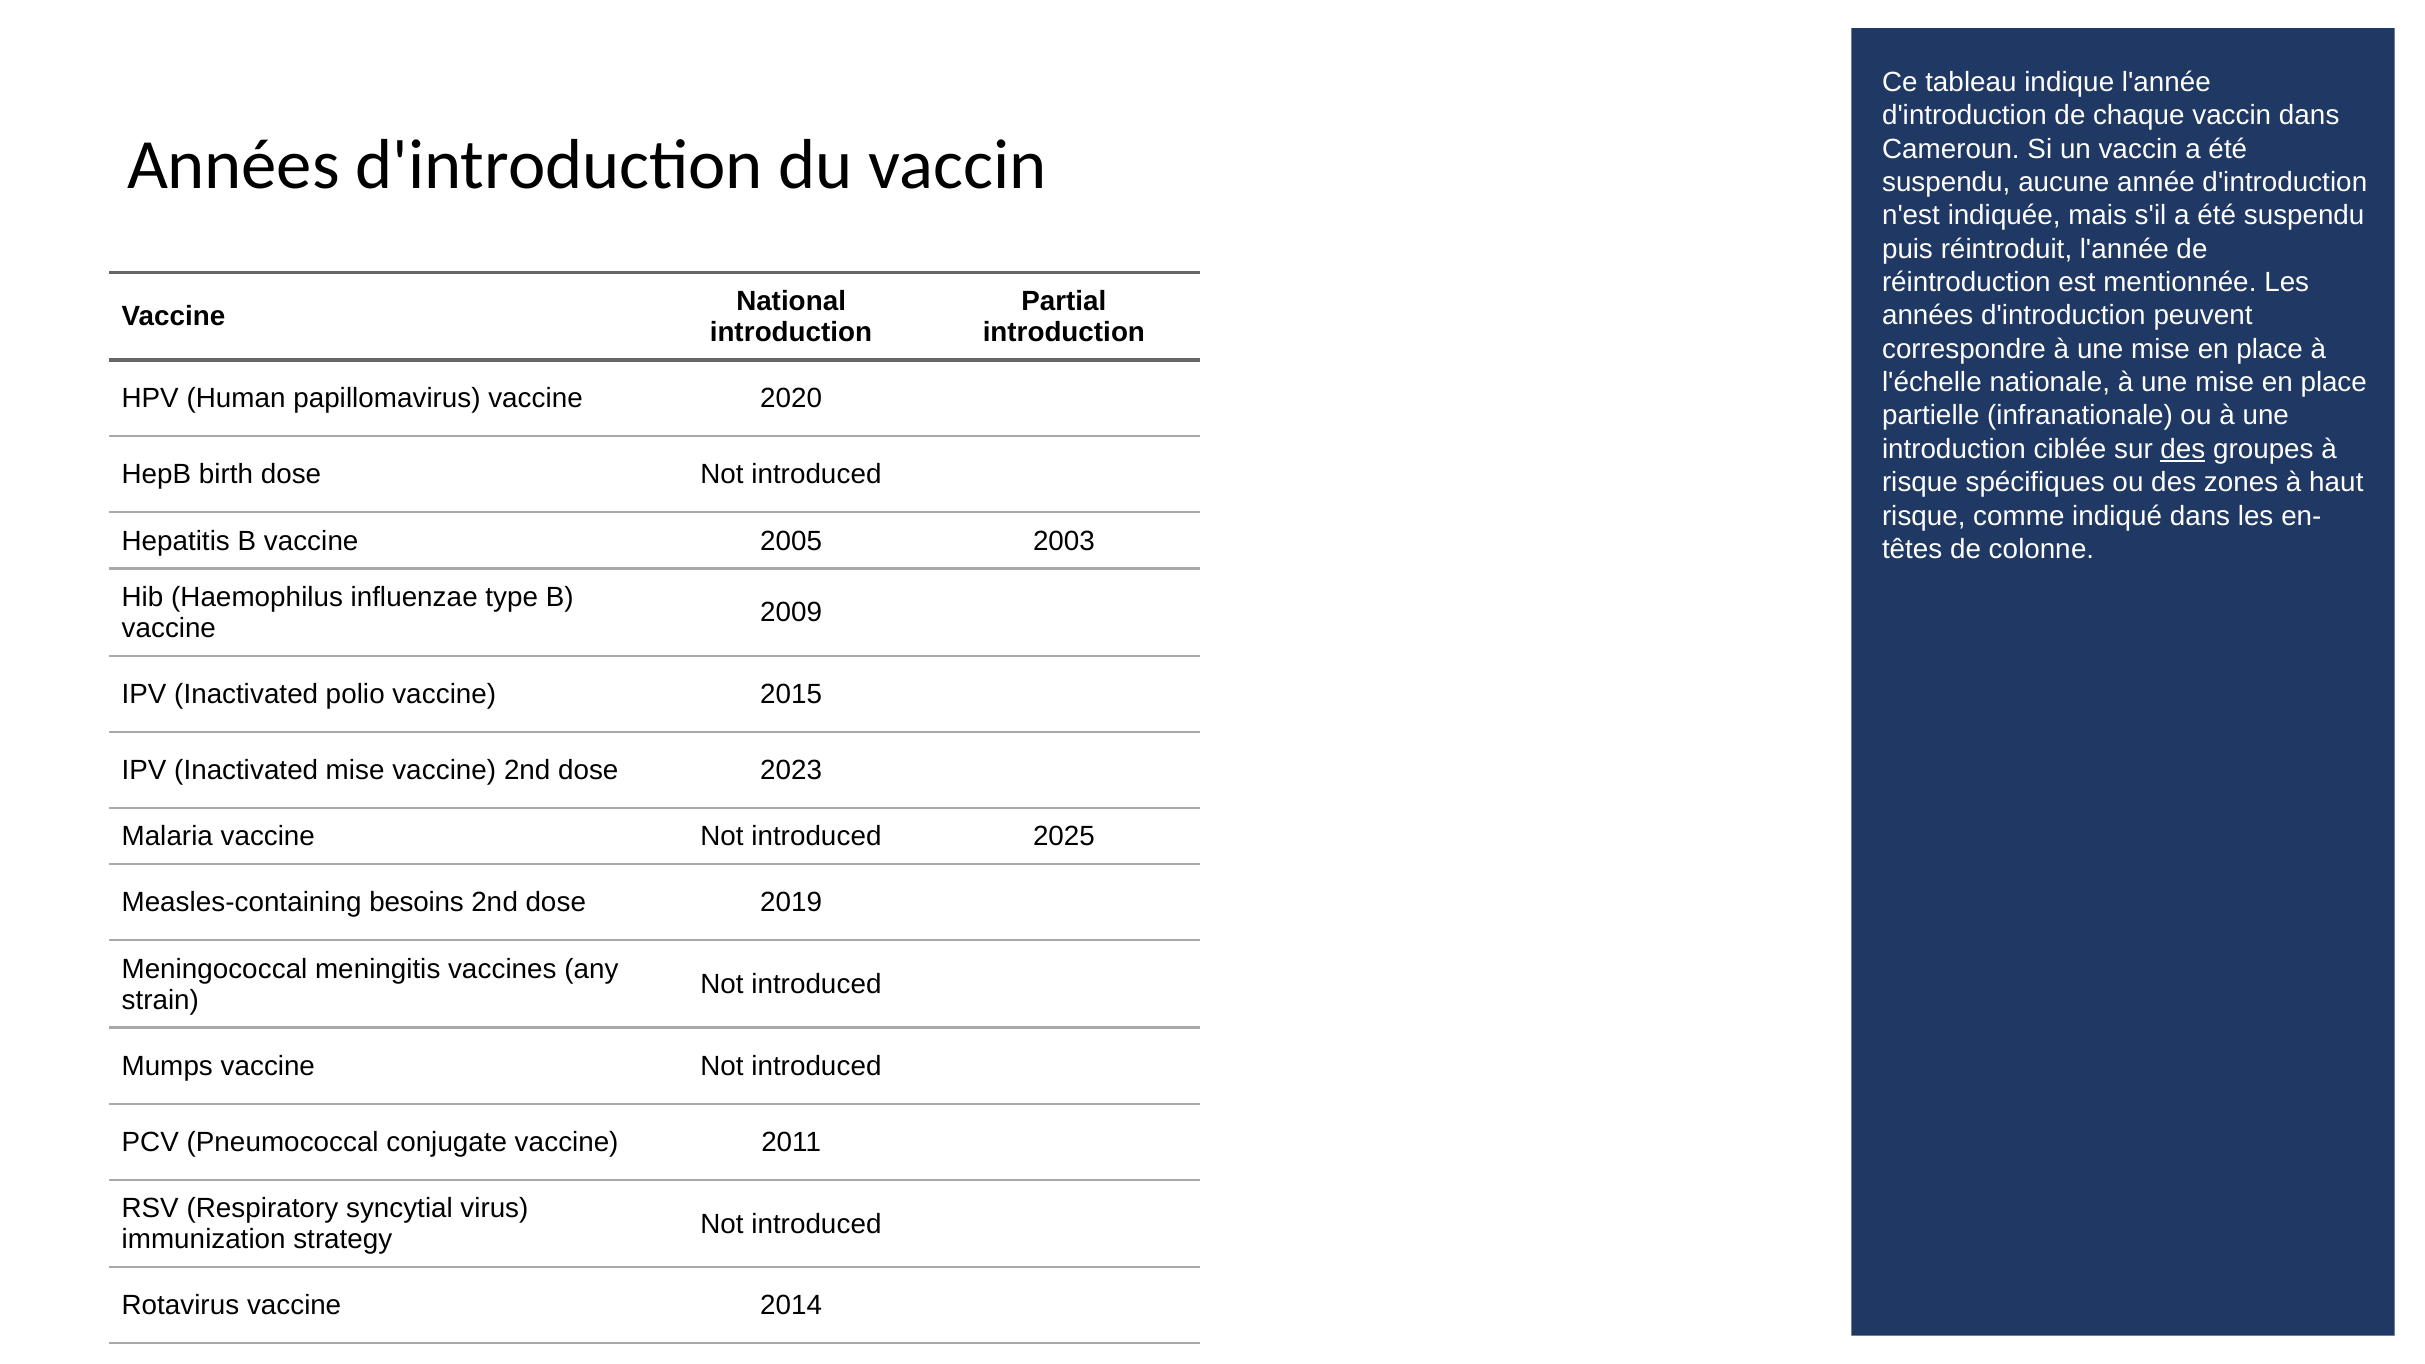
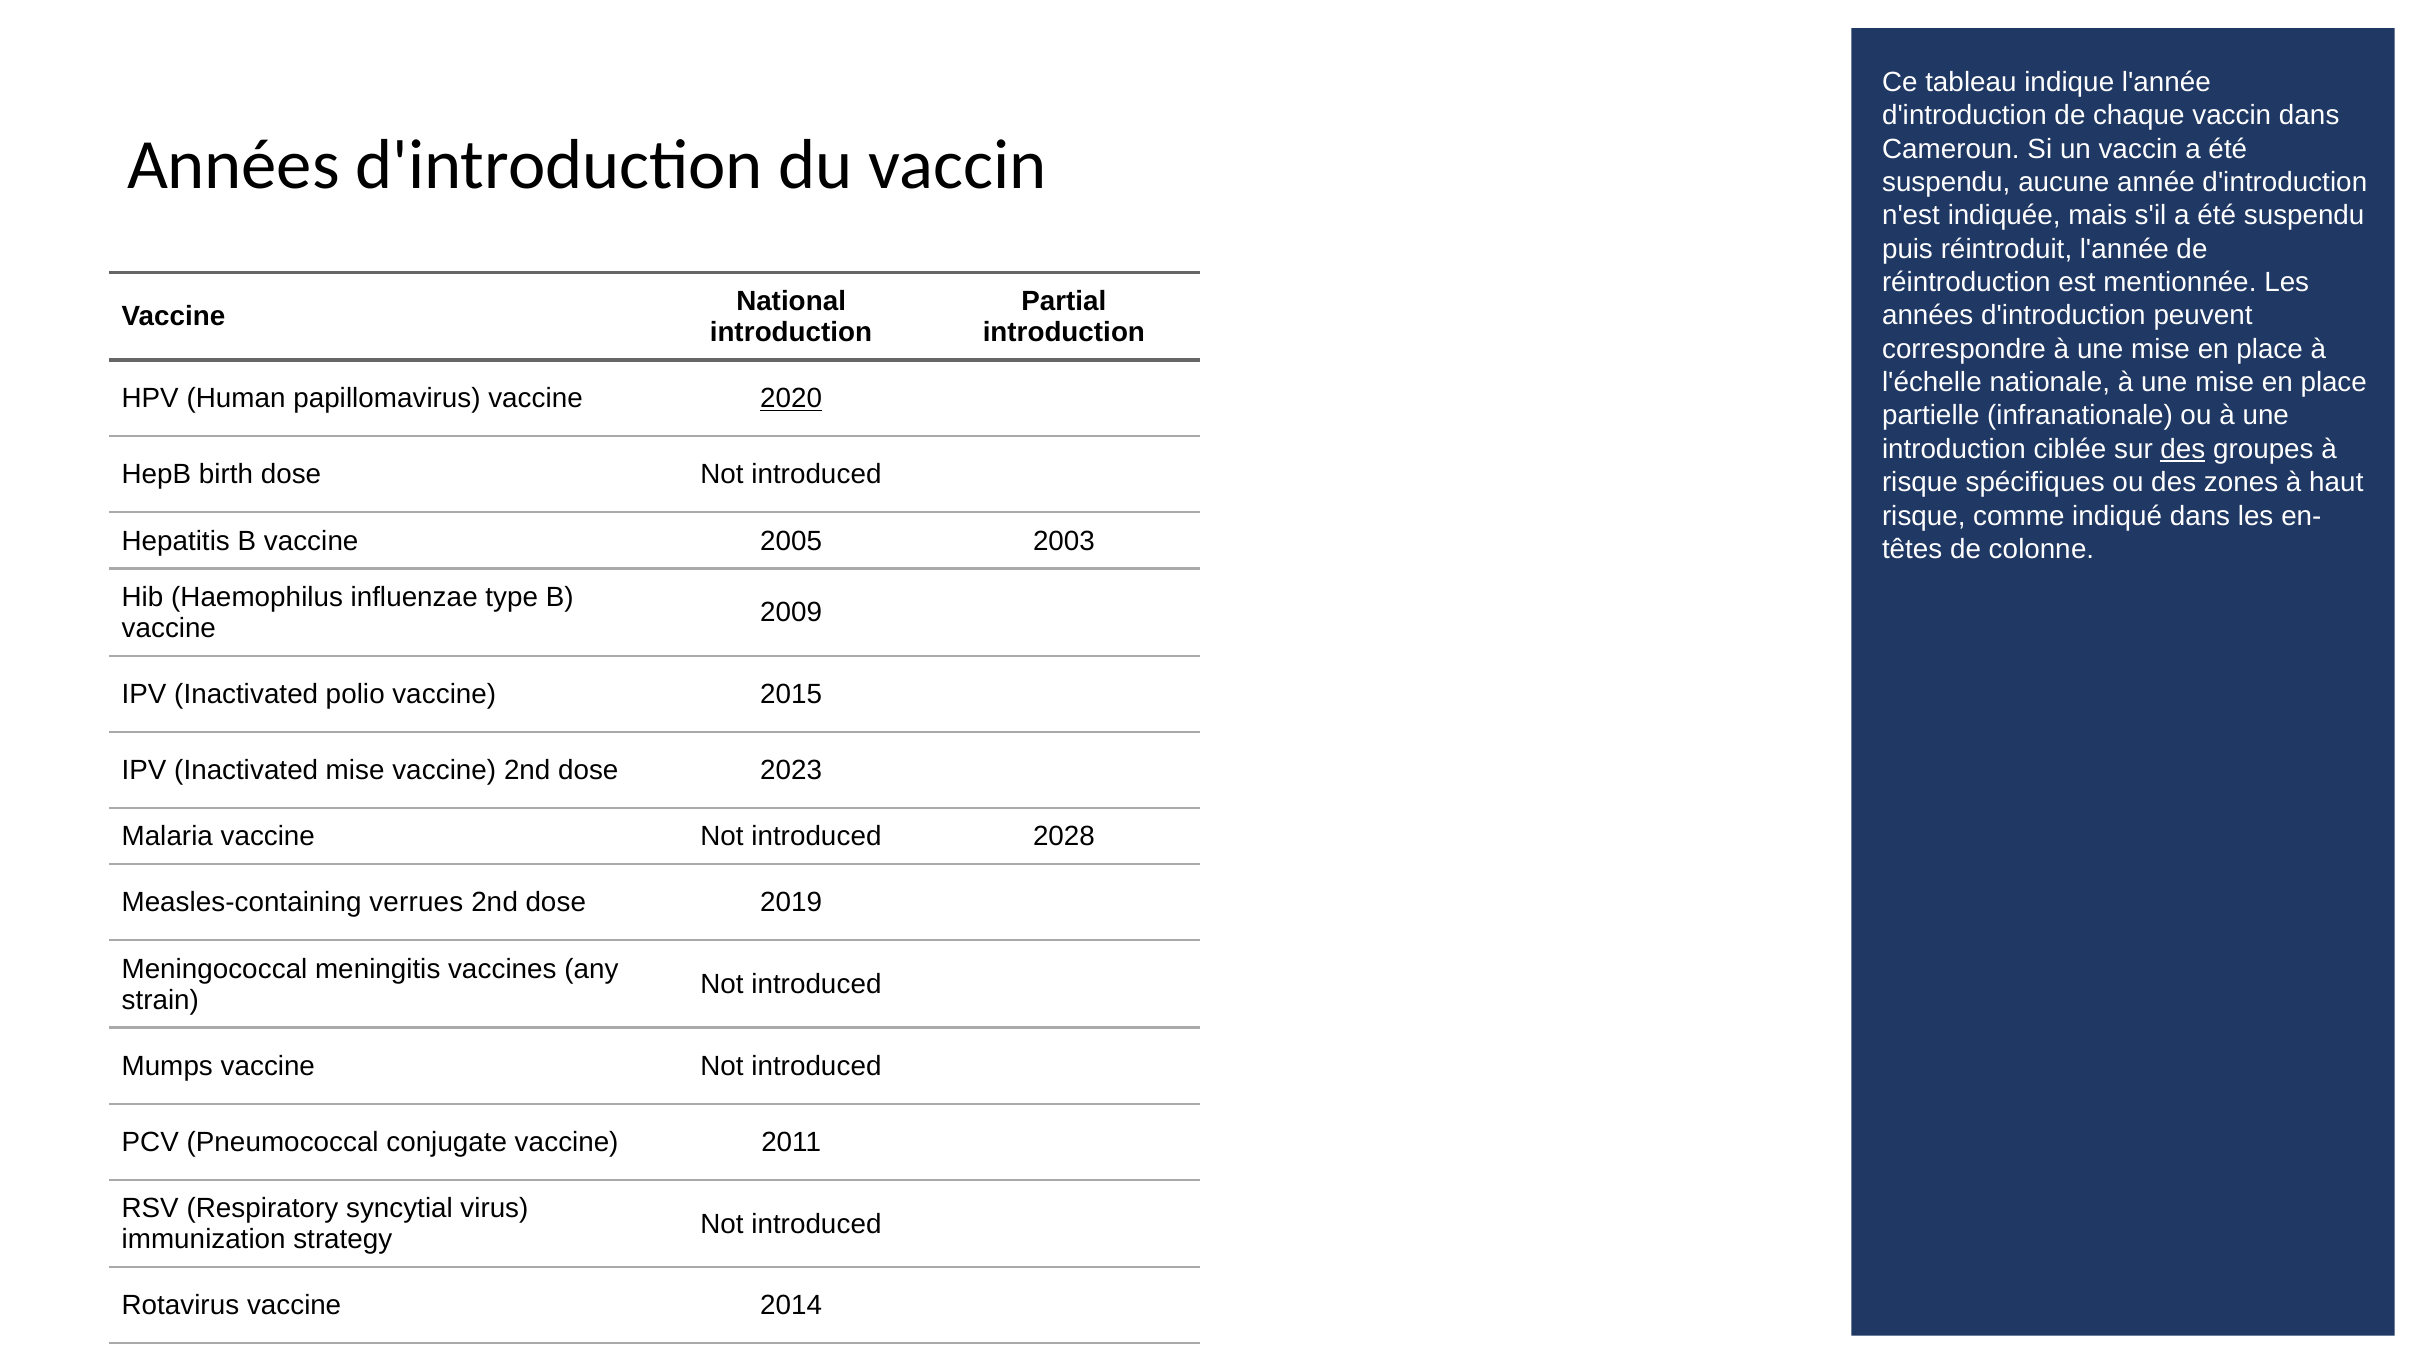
2020 underline: none -> present (791, 399)
introduced 2025: 2025 -> 2028 (1064, 837)
besoins: besoins -> verrues (416, 903)
